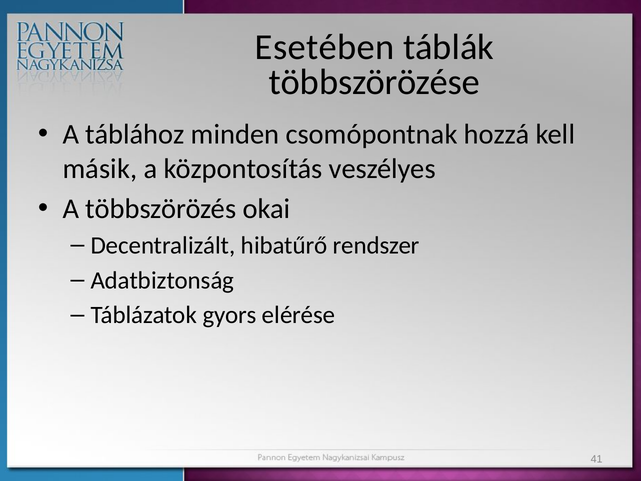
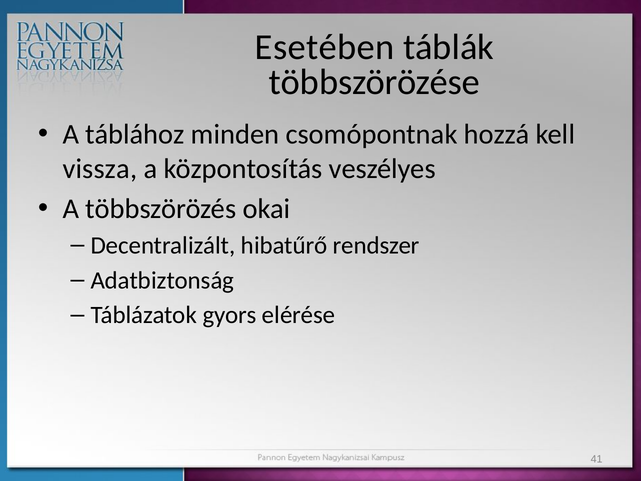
másik: másik -> vissza (100, 169)
